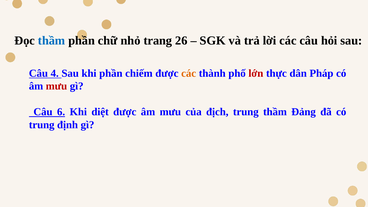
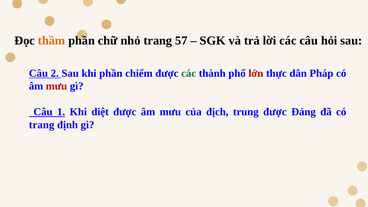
thầm colour: blue -> orange (52, 41)
26: 26 -> 57 (181, 41)
4: 4 -> 2 (55, 73)
các colour: orange -> green (189, 73)
6: 6 -> 1 (61, 112)
trung thầm: thầm -> được (275, 112)
trung: trung -> trang (42, 125)
